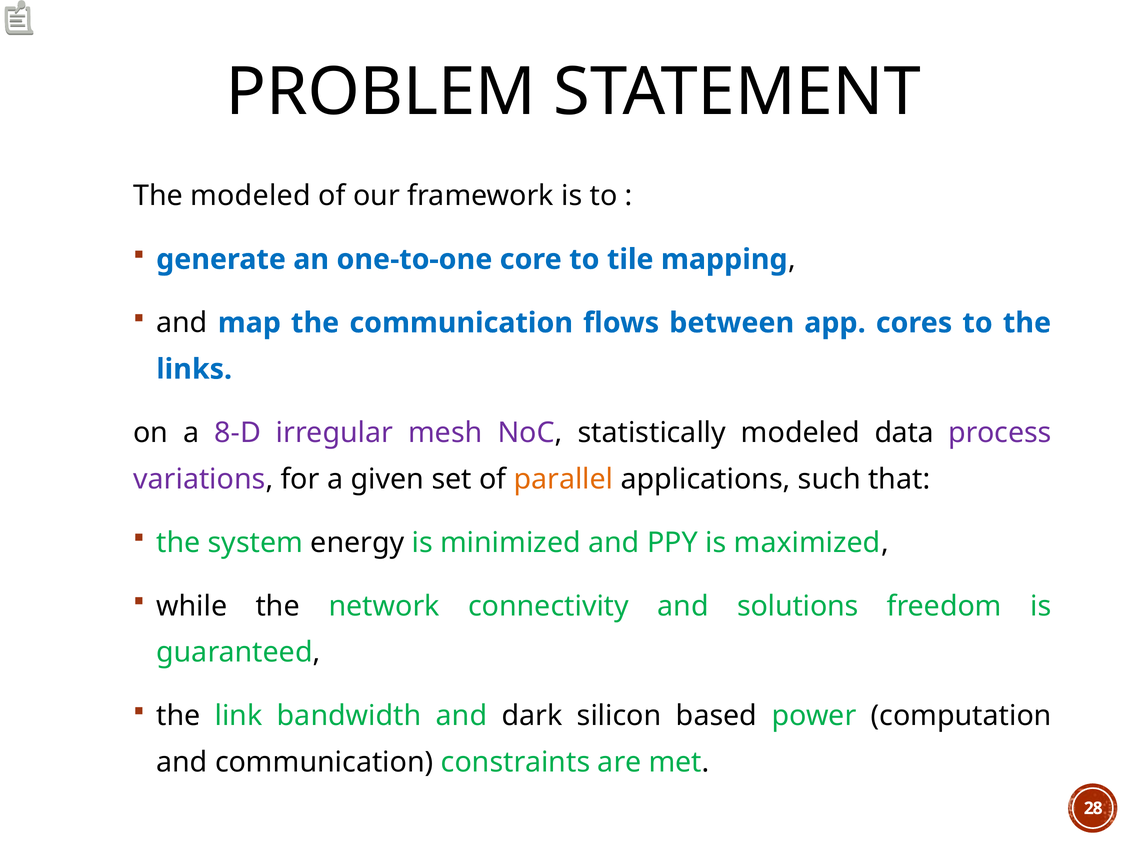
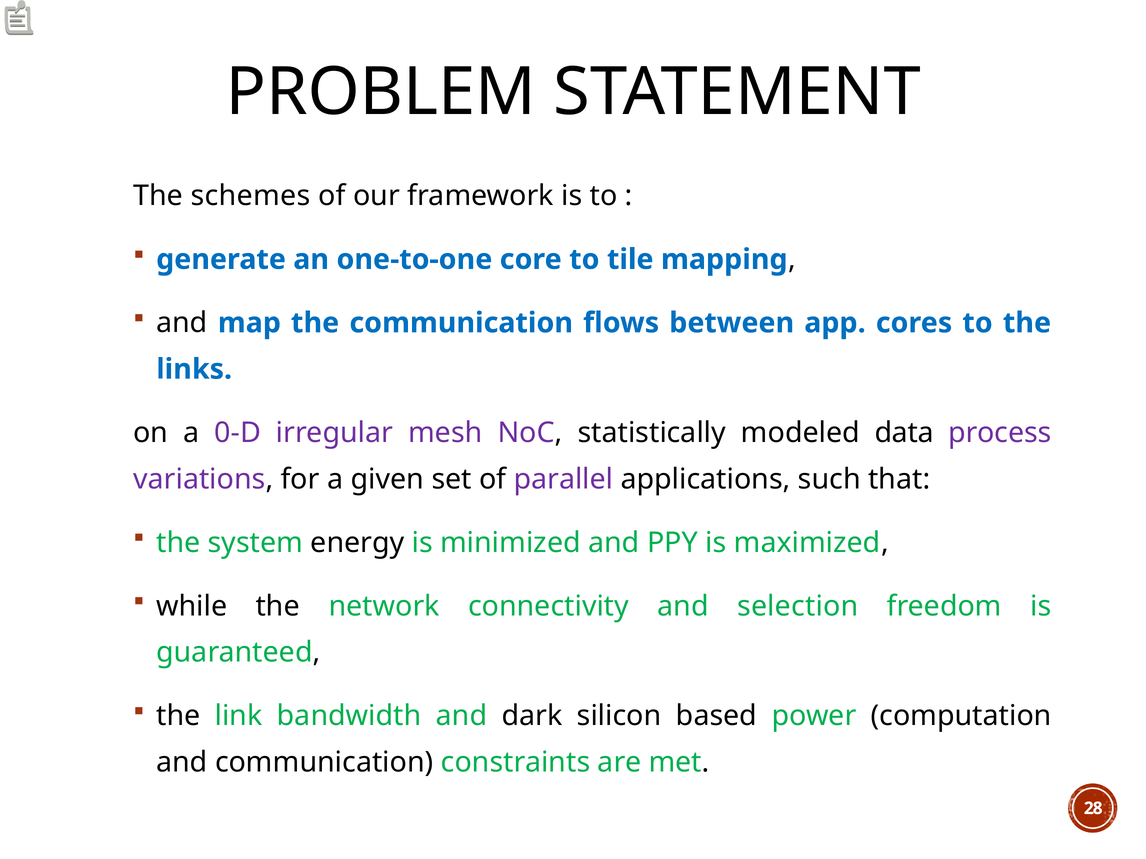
The modeled: modeled -> schemes (251, 196)
8-D: 8-D -> 0-D (238, 433)
parallel colour: orange -> purple (563, 479)
solutions: solutions -> selection (798, 606)
